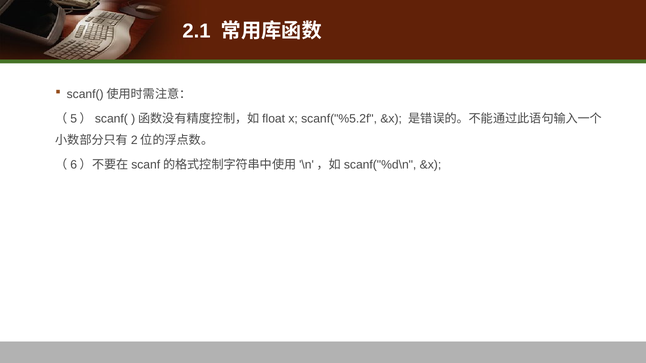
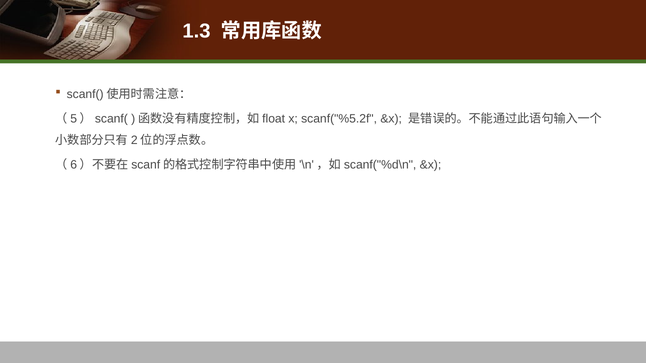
2.1: 2.1 -> 1.3 (197, 31)
